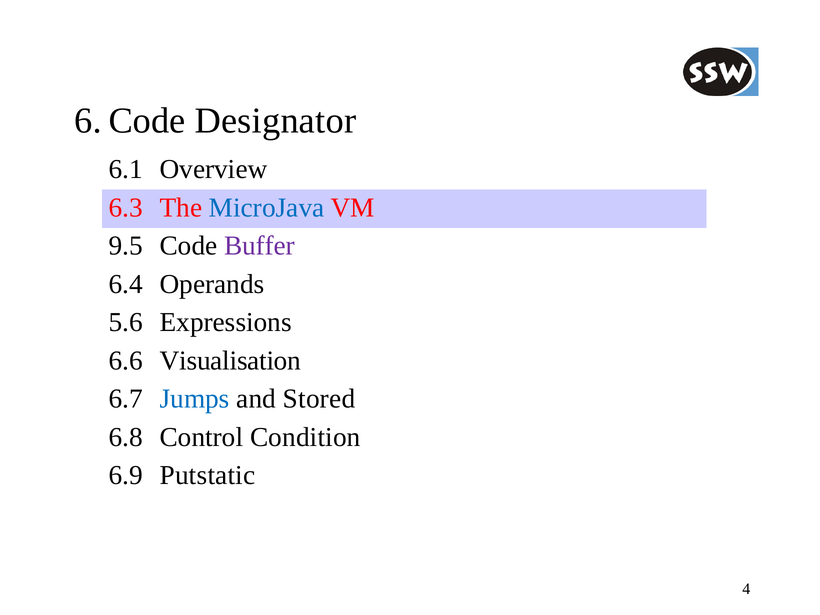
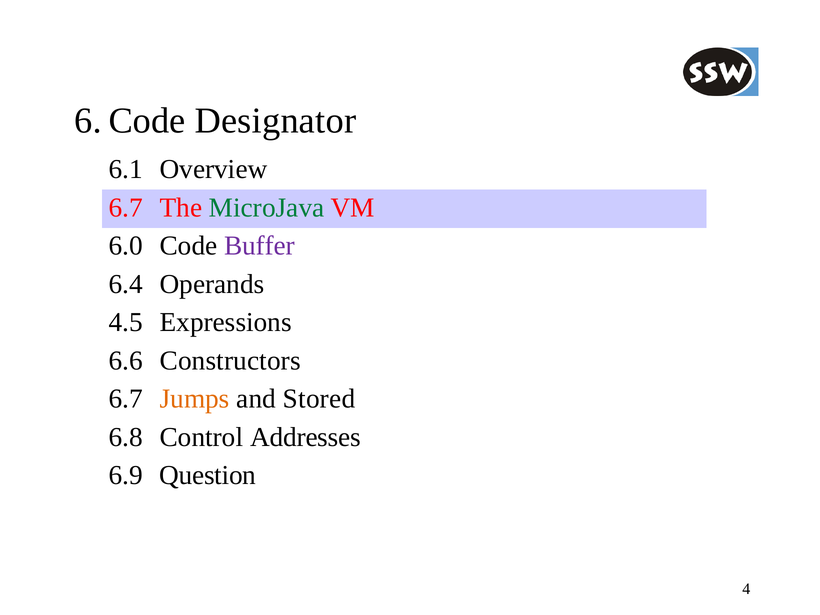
6.3: 6.3 -> 6.7 (126, 208)
MicroJava colour: blue -> green (267, 208)
9.5: 9.5 -> 6.0 (126, 246)
5.6: 5.6 -> 4.5 (126, 322)
Visualisation: Visualisation -> Constructors (230, 361)
Jumps colour: blue -> orange (195, 399)
Condition: Condition -> Addresses (305, 437)
Putstatic: Putstatic -> Question (208, 475)
